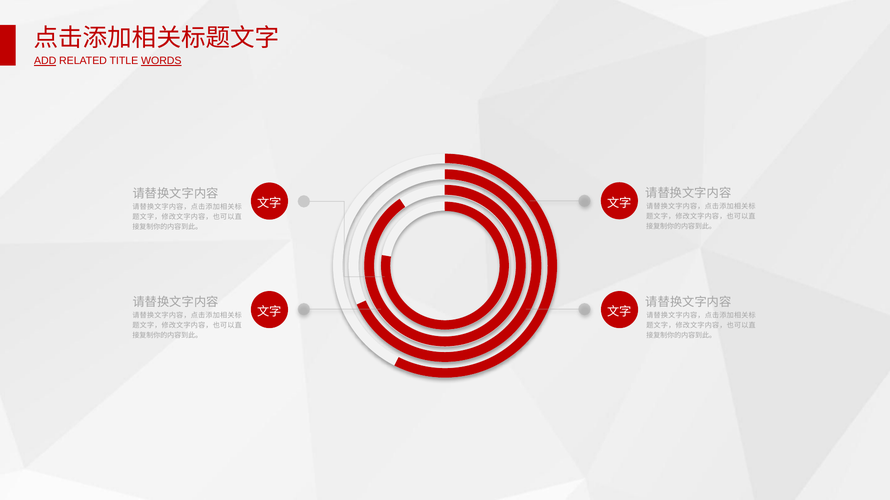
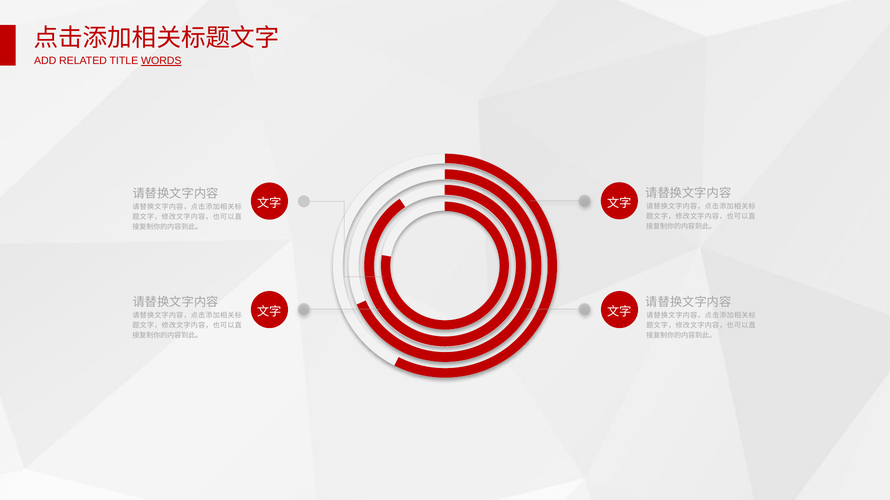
ADD underline: present -> none (45, 61)
